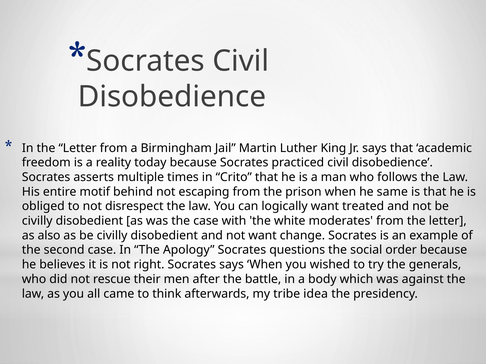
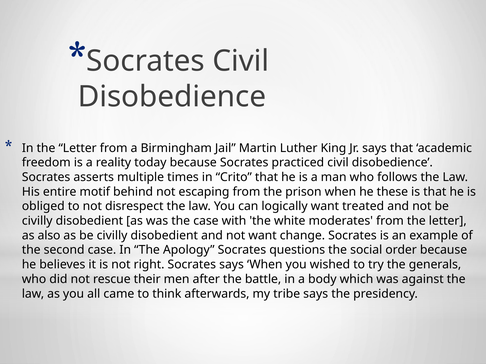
same: same -> these (392, 192)
tribe idea: idea -> says (316, 294)
